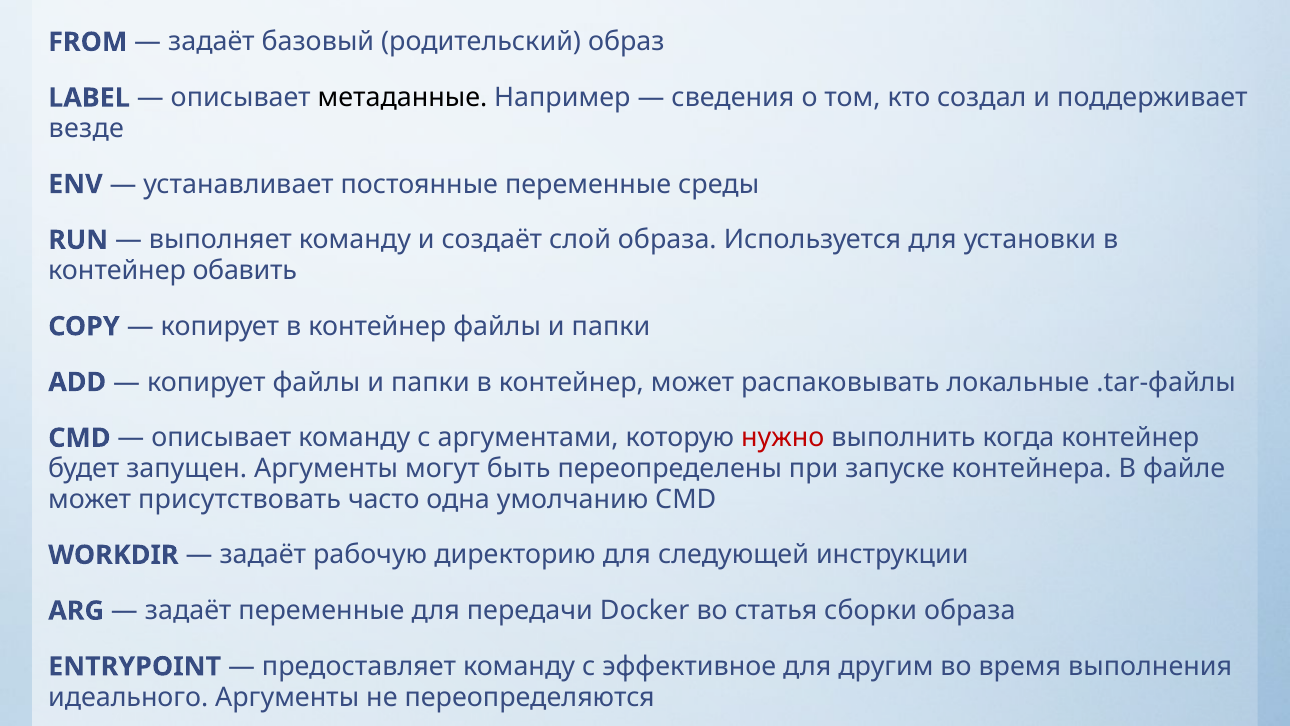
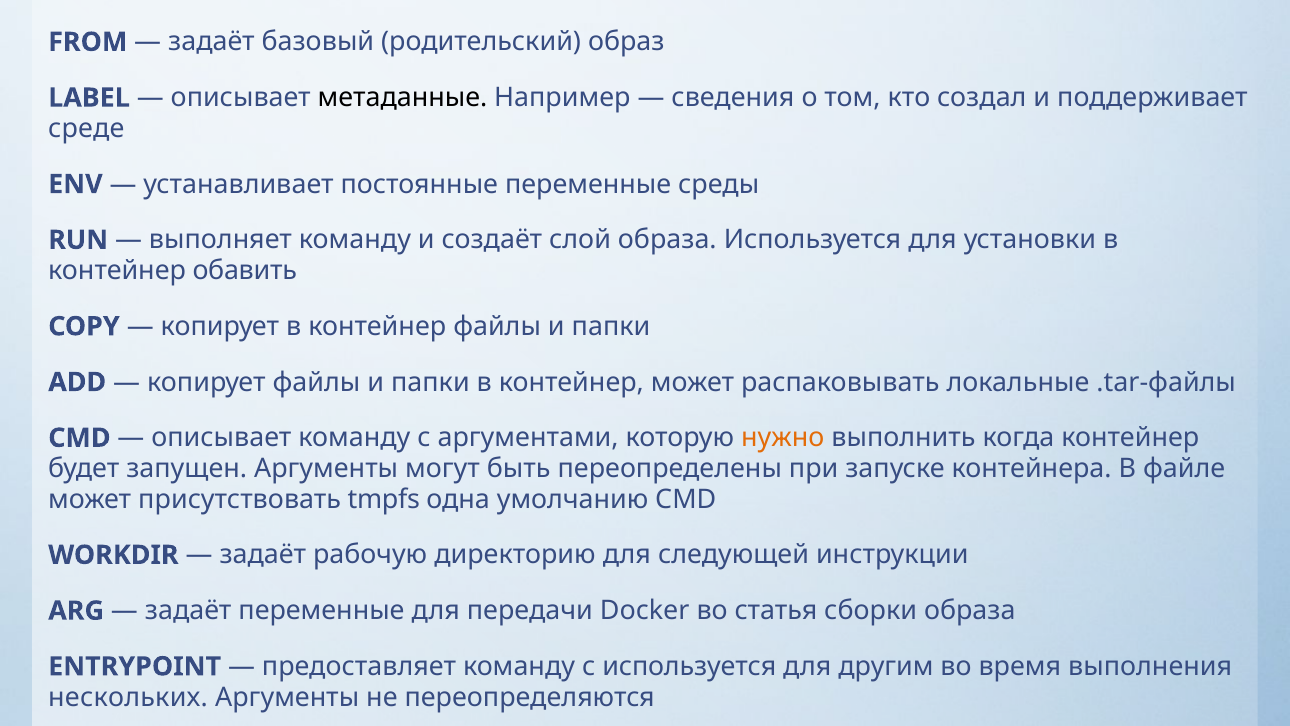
везде: везде -> среде (86, 128)
нужно colour: red -> orange (783, 438)
часто: часто -> tmpfs (384, 499)
с эффективное: эффективное -> используется (689, 666)
идеального: идеального -> нескольких (128, 697)
